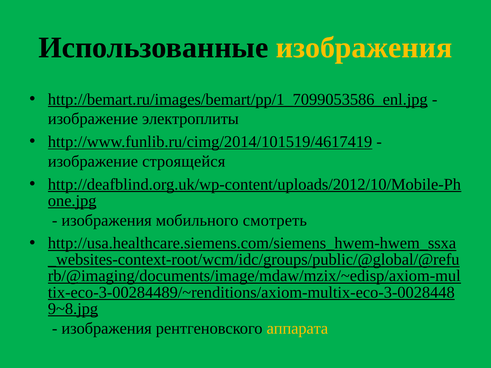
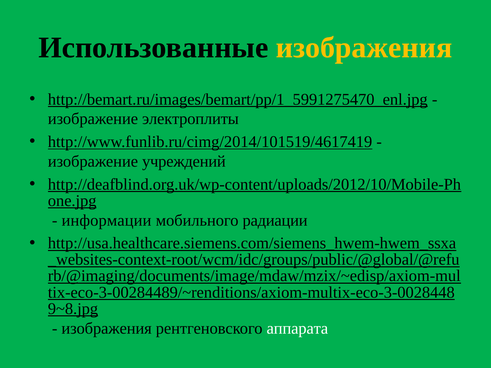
http://bemart.ru/images/bemart/pp/1_7099053586_enl.jpg: http://bemart.ru/images/bemart/pp/1_7099053586_enl.jpg -> http://bemart.ru/images/bemart/pp/1_5991275470_enl.jpg (238, 99)
строящейся: строящейся -> учреждений (184, 162)
изображения: изображения -> информации (107, 220)
смотреть: смотреть -> радиации (275, 220)
аппарата colour: yellow -> white (297, 328)
